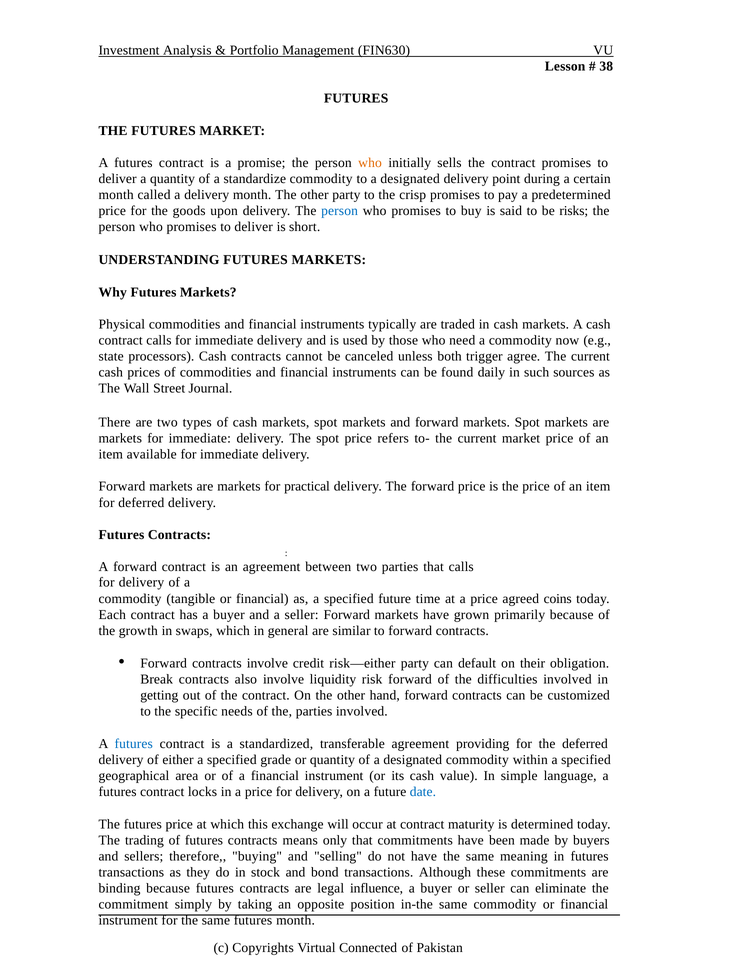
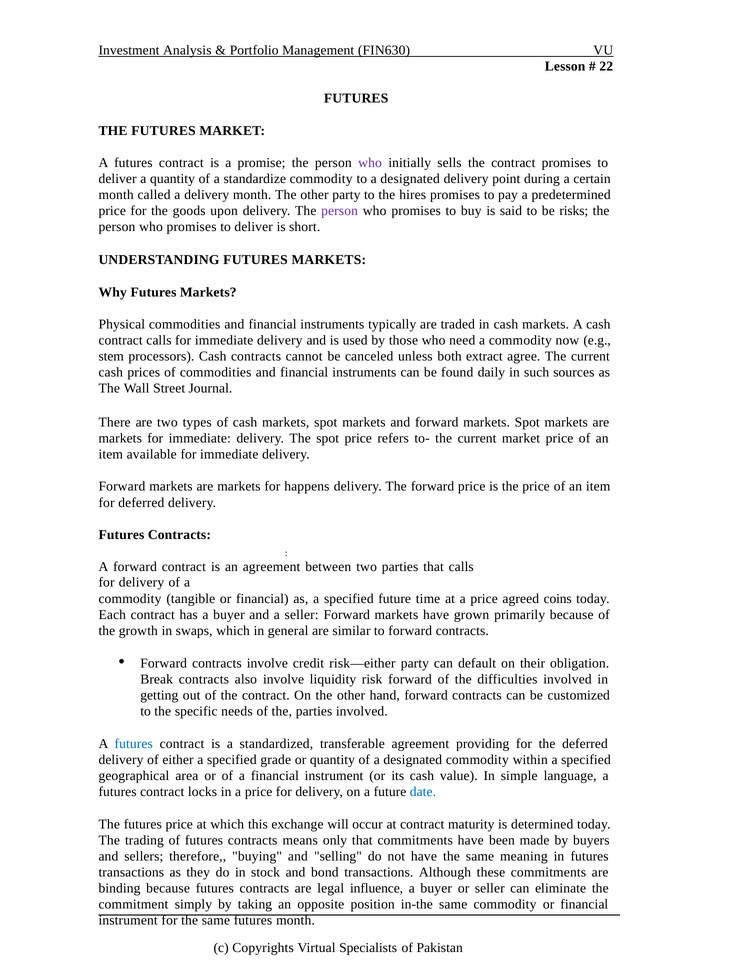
38: 38 -> 22 (606, 66)
who colour: orange -> purple (370, 163)
crisp: crisp -> hires (413, 195)
person colour: blue -> purple (340, 211)
state: state -> stem (111, 357)
trigger: trigger -> extract (484, 357)
practical: practical -> happens (307, 487)
Connected: Connected -> Specialists (368, 949)
